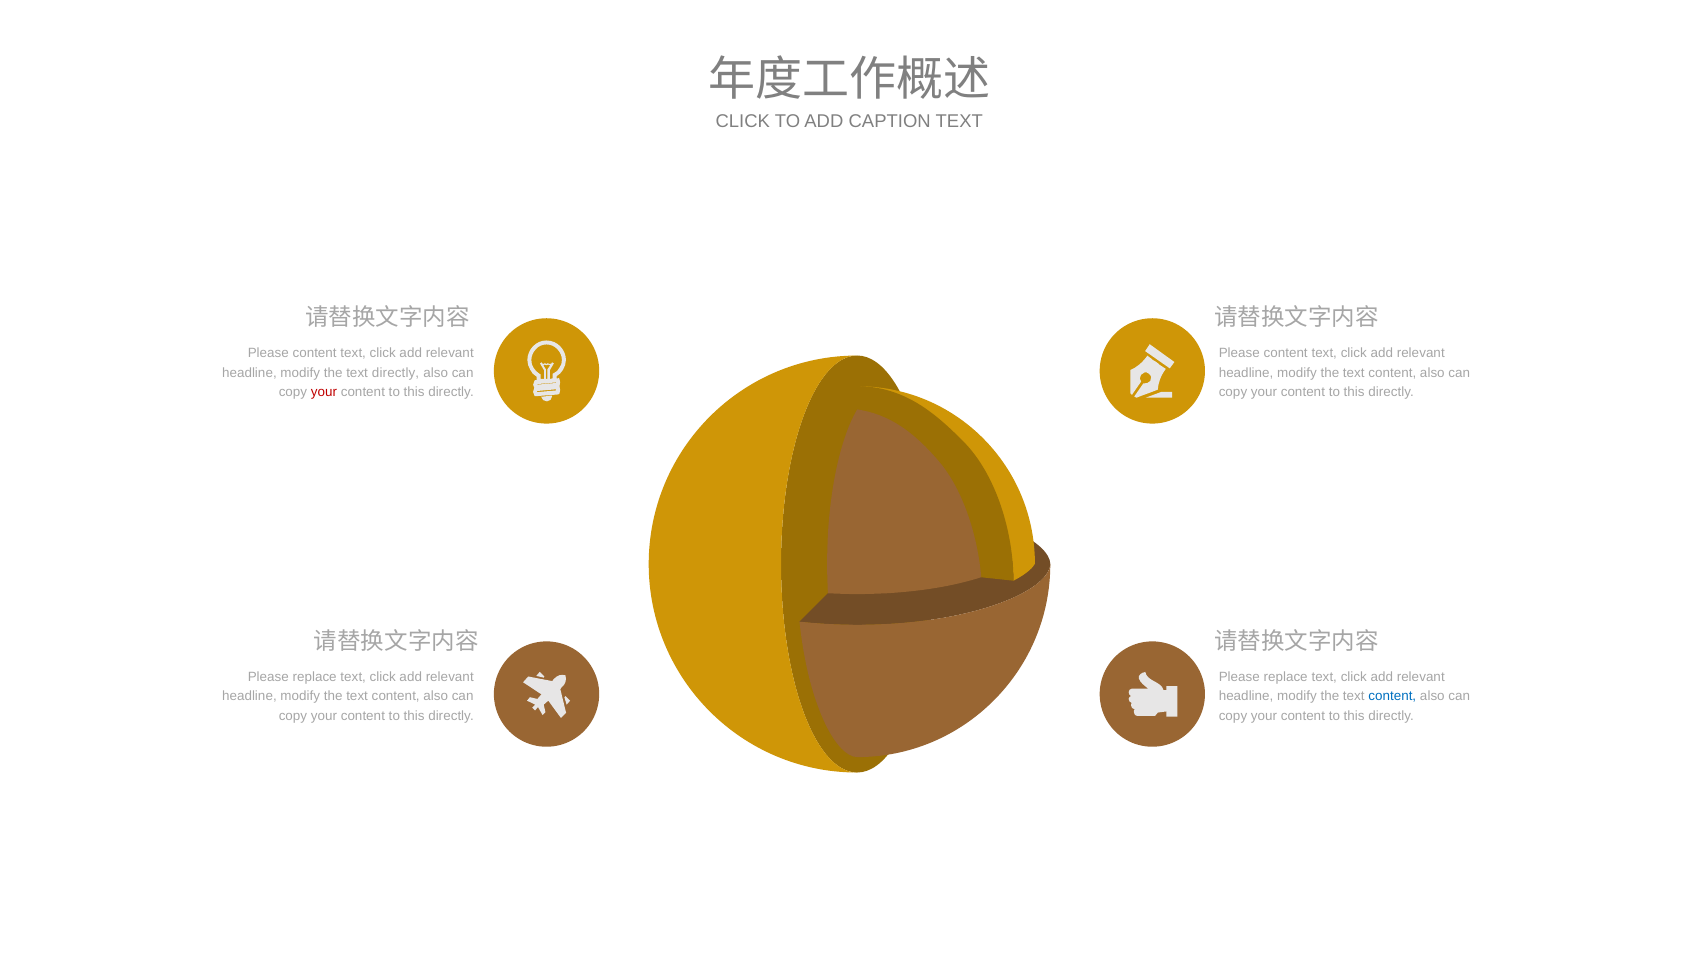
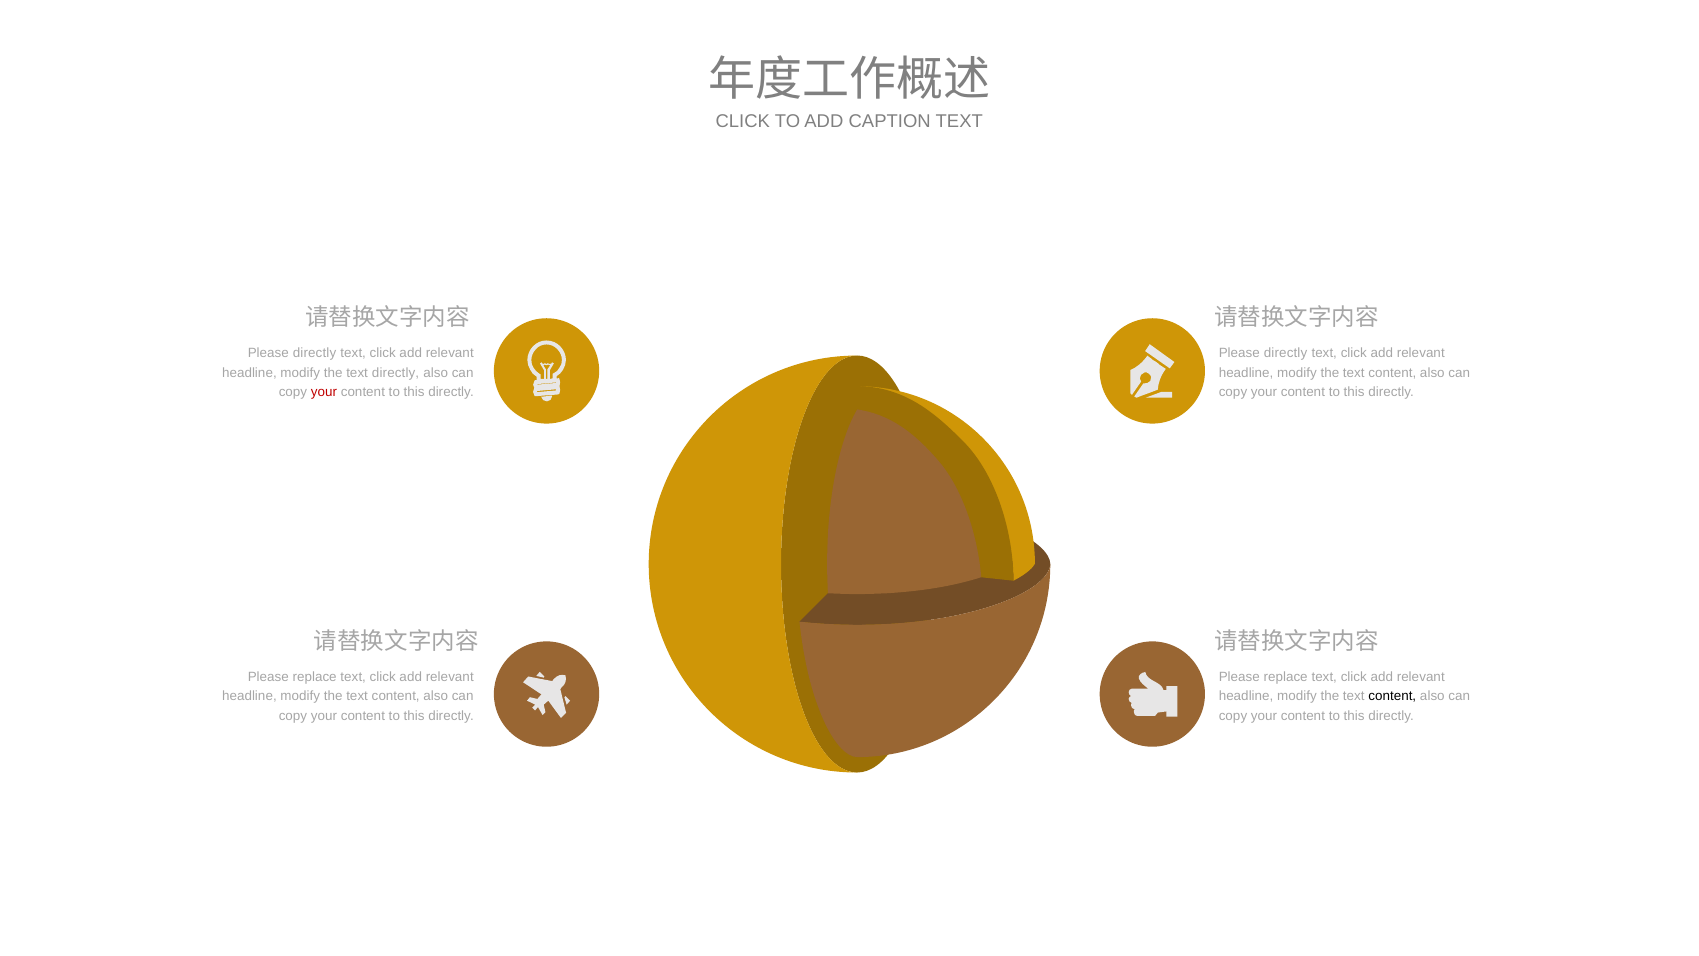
content: content -> directly (315, 353)
content: content -> directly (1286, 353)
content colour: blue -> black (1392, 696)
